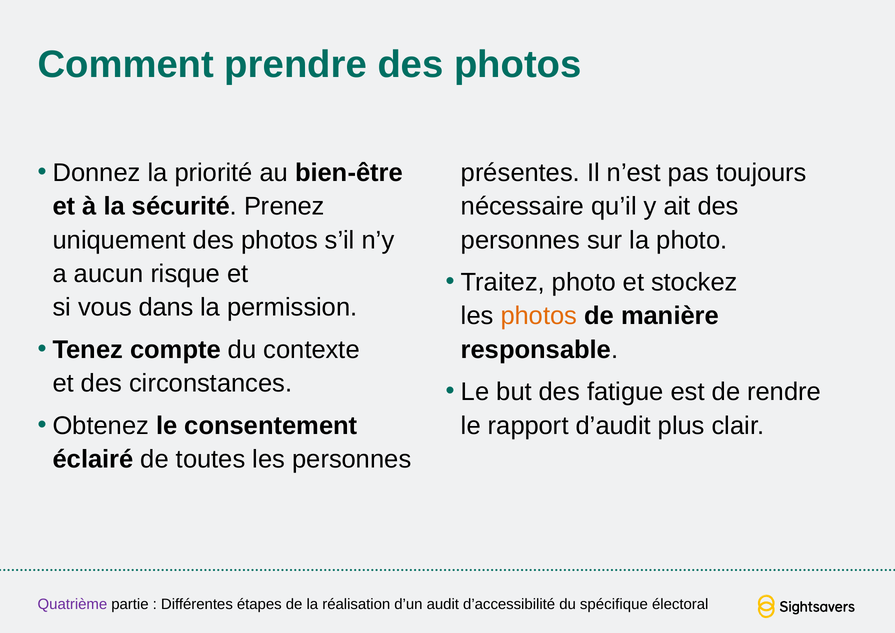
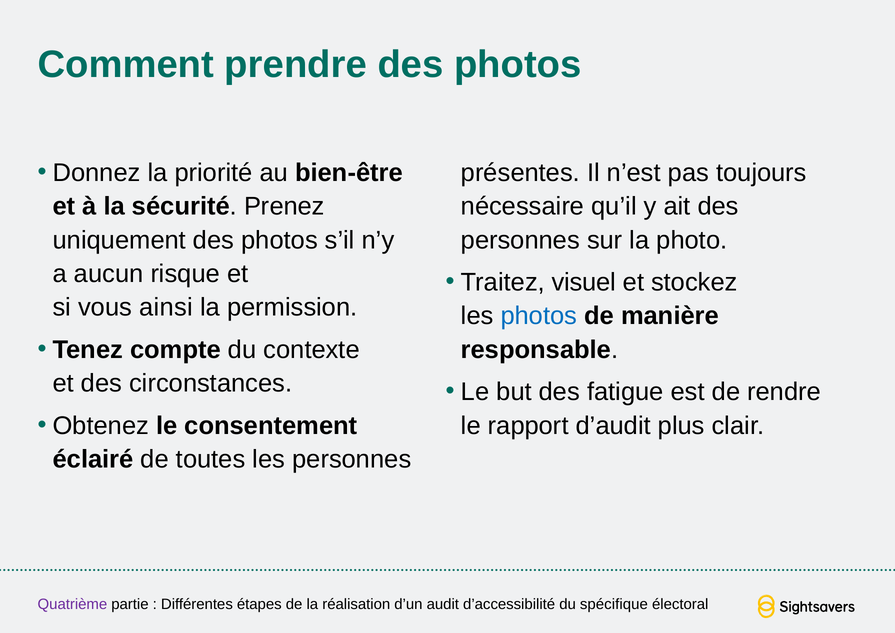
Traitez photo: photo -> visuel (584, 282)
dans: dans -> ainsi (166, 307)
photos colour: orange -> blue (539, 316)
